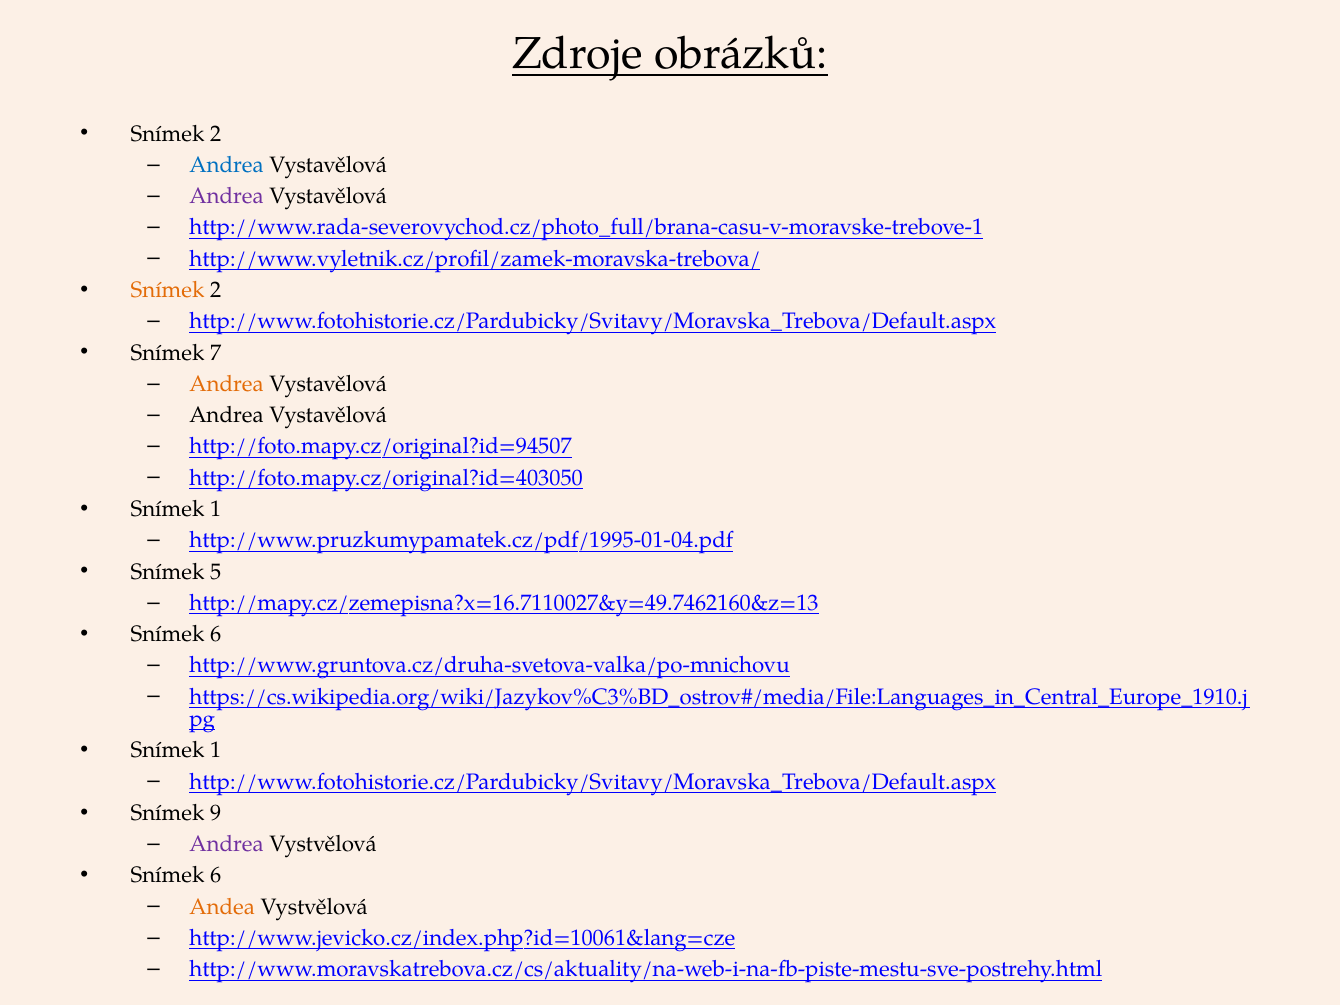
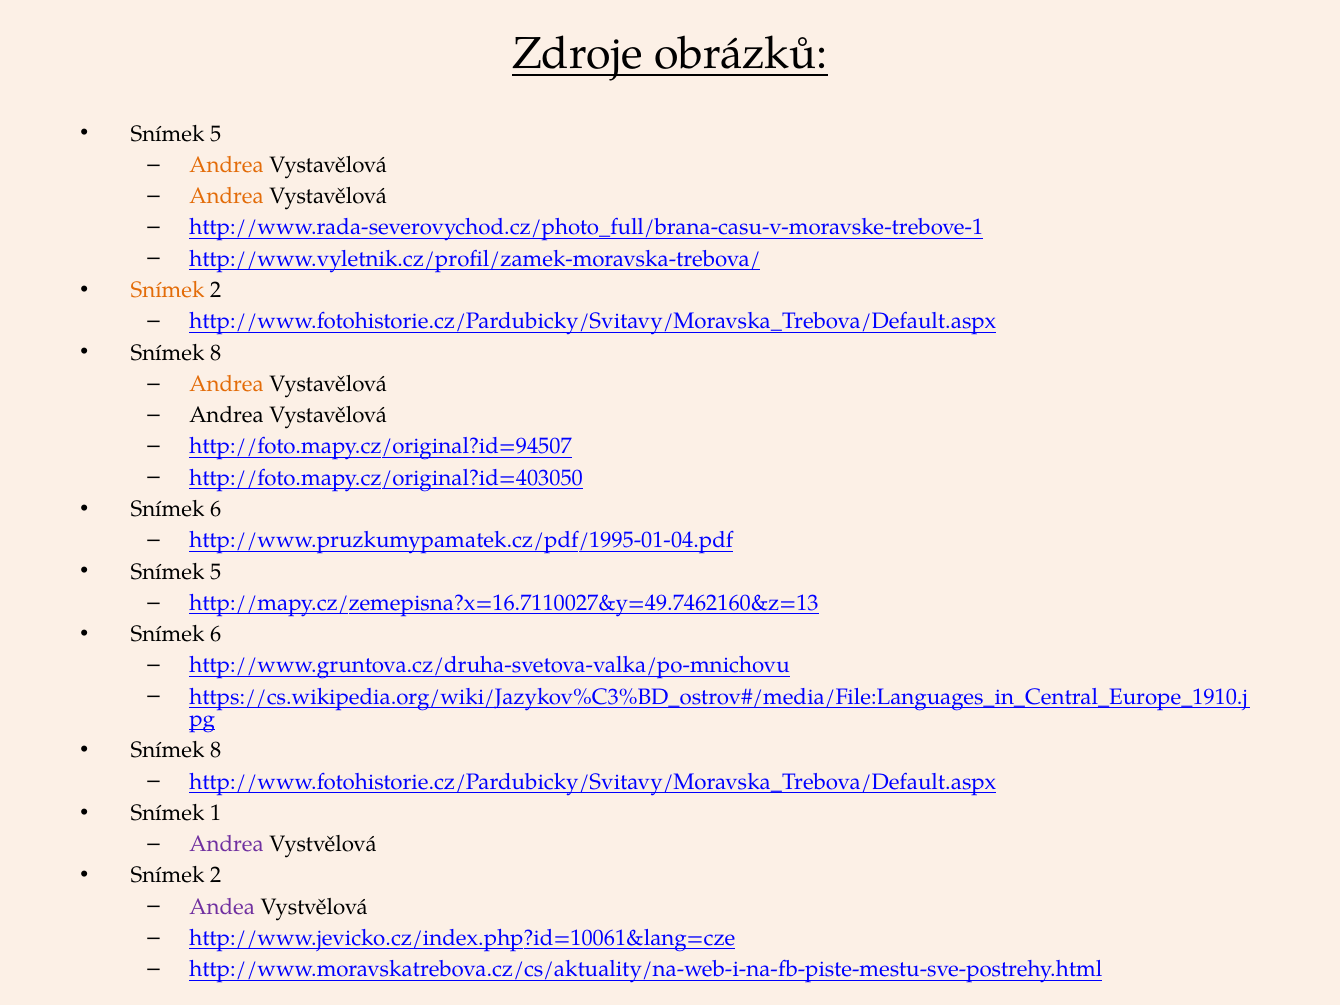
2: 2 -> 5 (216, 134)
Andrea colour: blue -> orange (227, 165)
Andrea colour: purple -> orange (227, 196)
7: 7 -> 8 (216, 353)
1: 1 -> 6 (216, 509)
1: 1 -> 8 (216, 750)
9: 9 -> 1 (216, 813)
6: 6 -> 2 (216, 876)
Andea colour: orange -> purple (222, 907)
